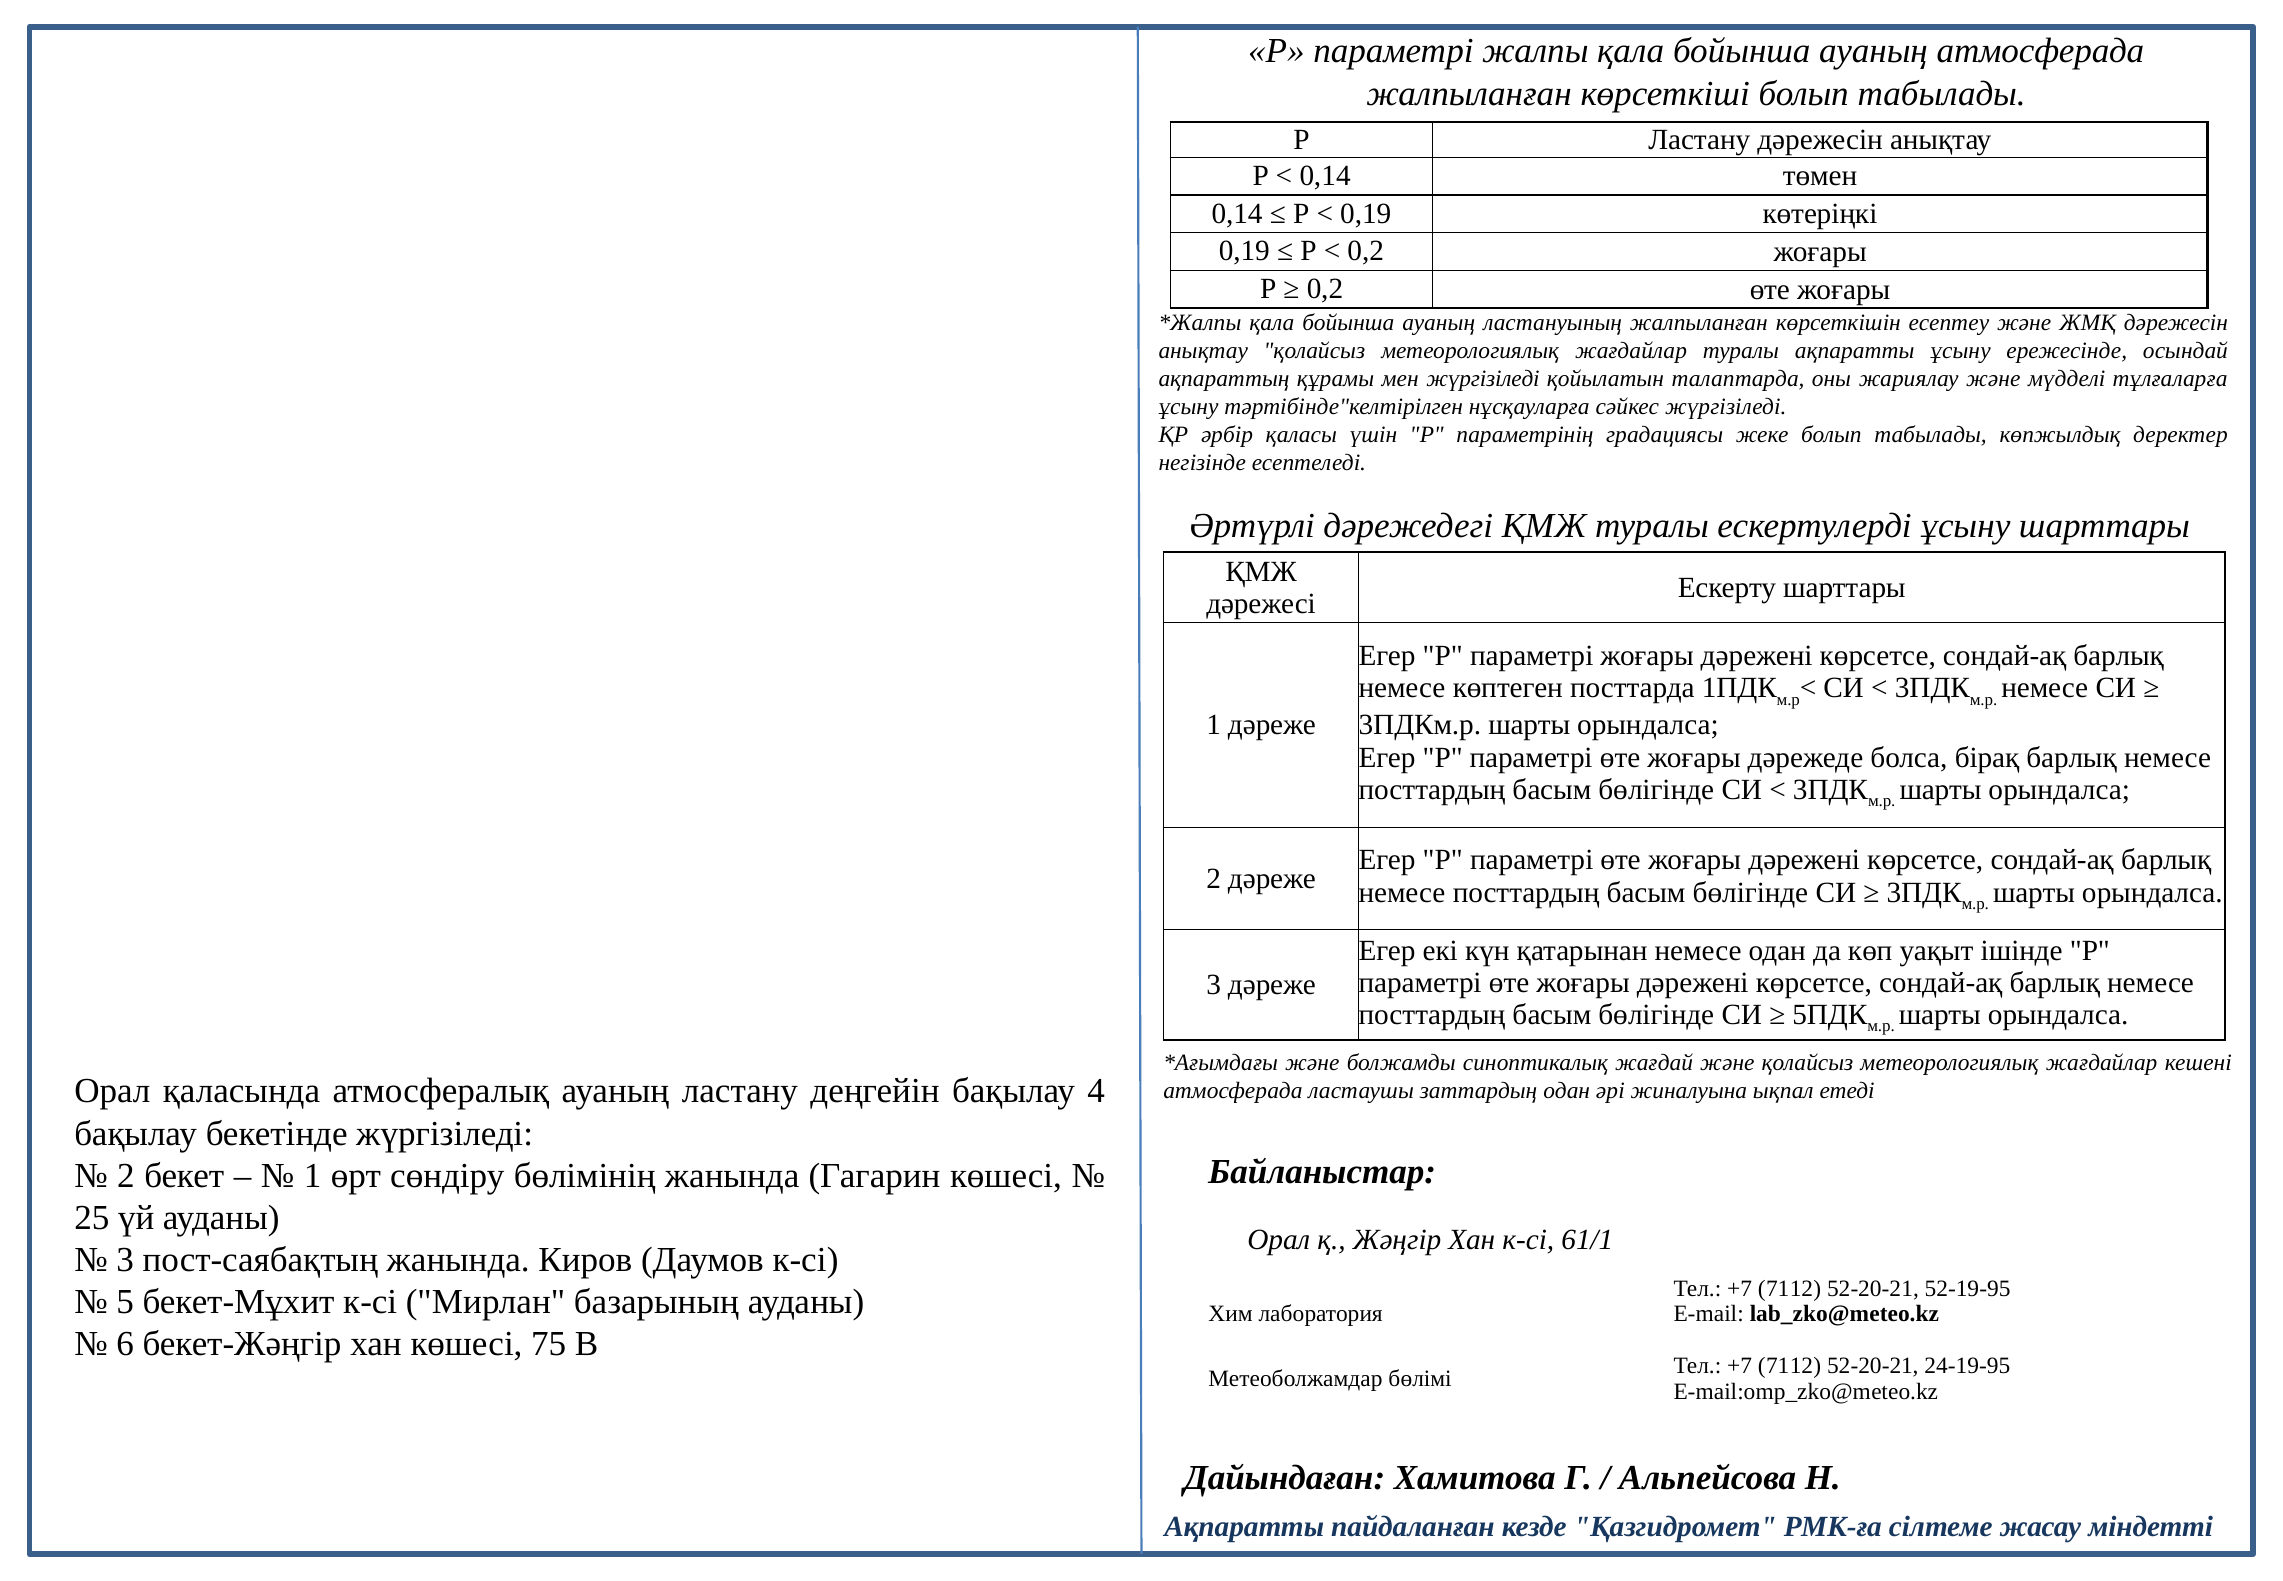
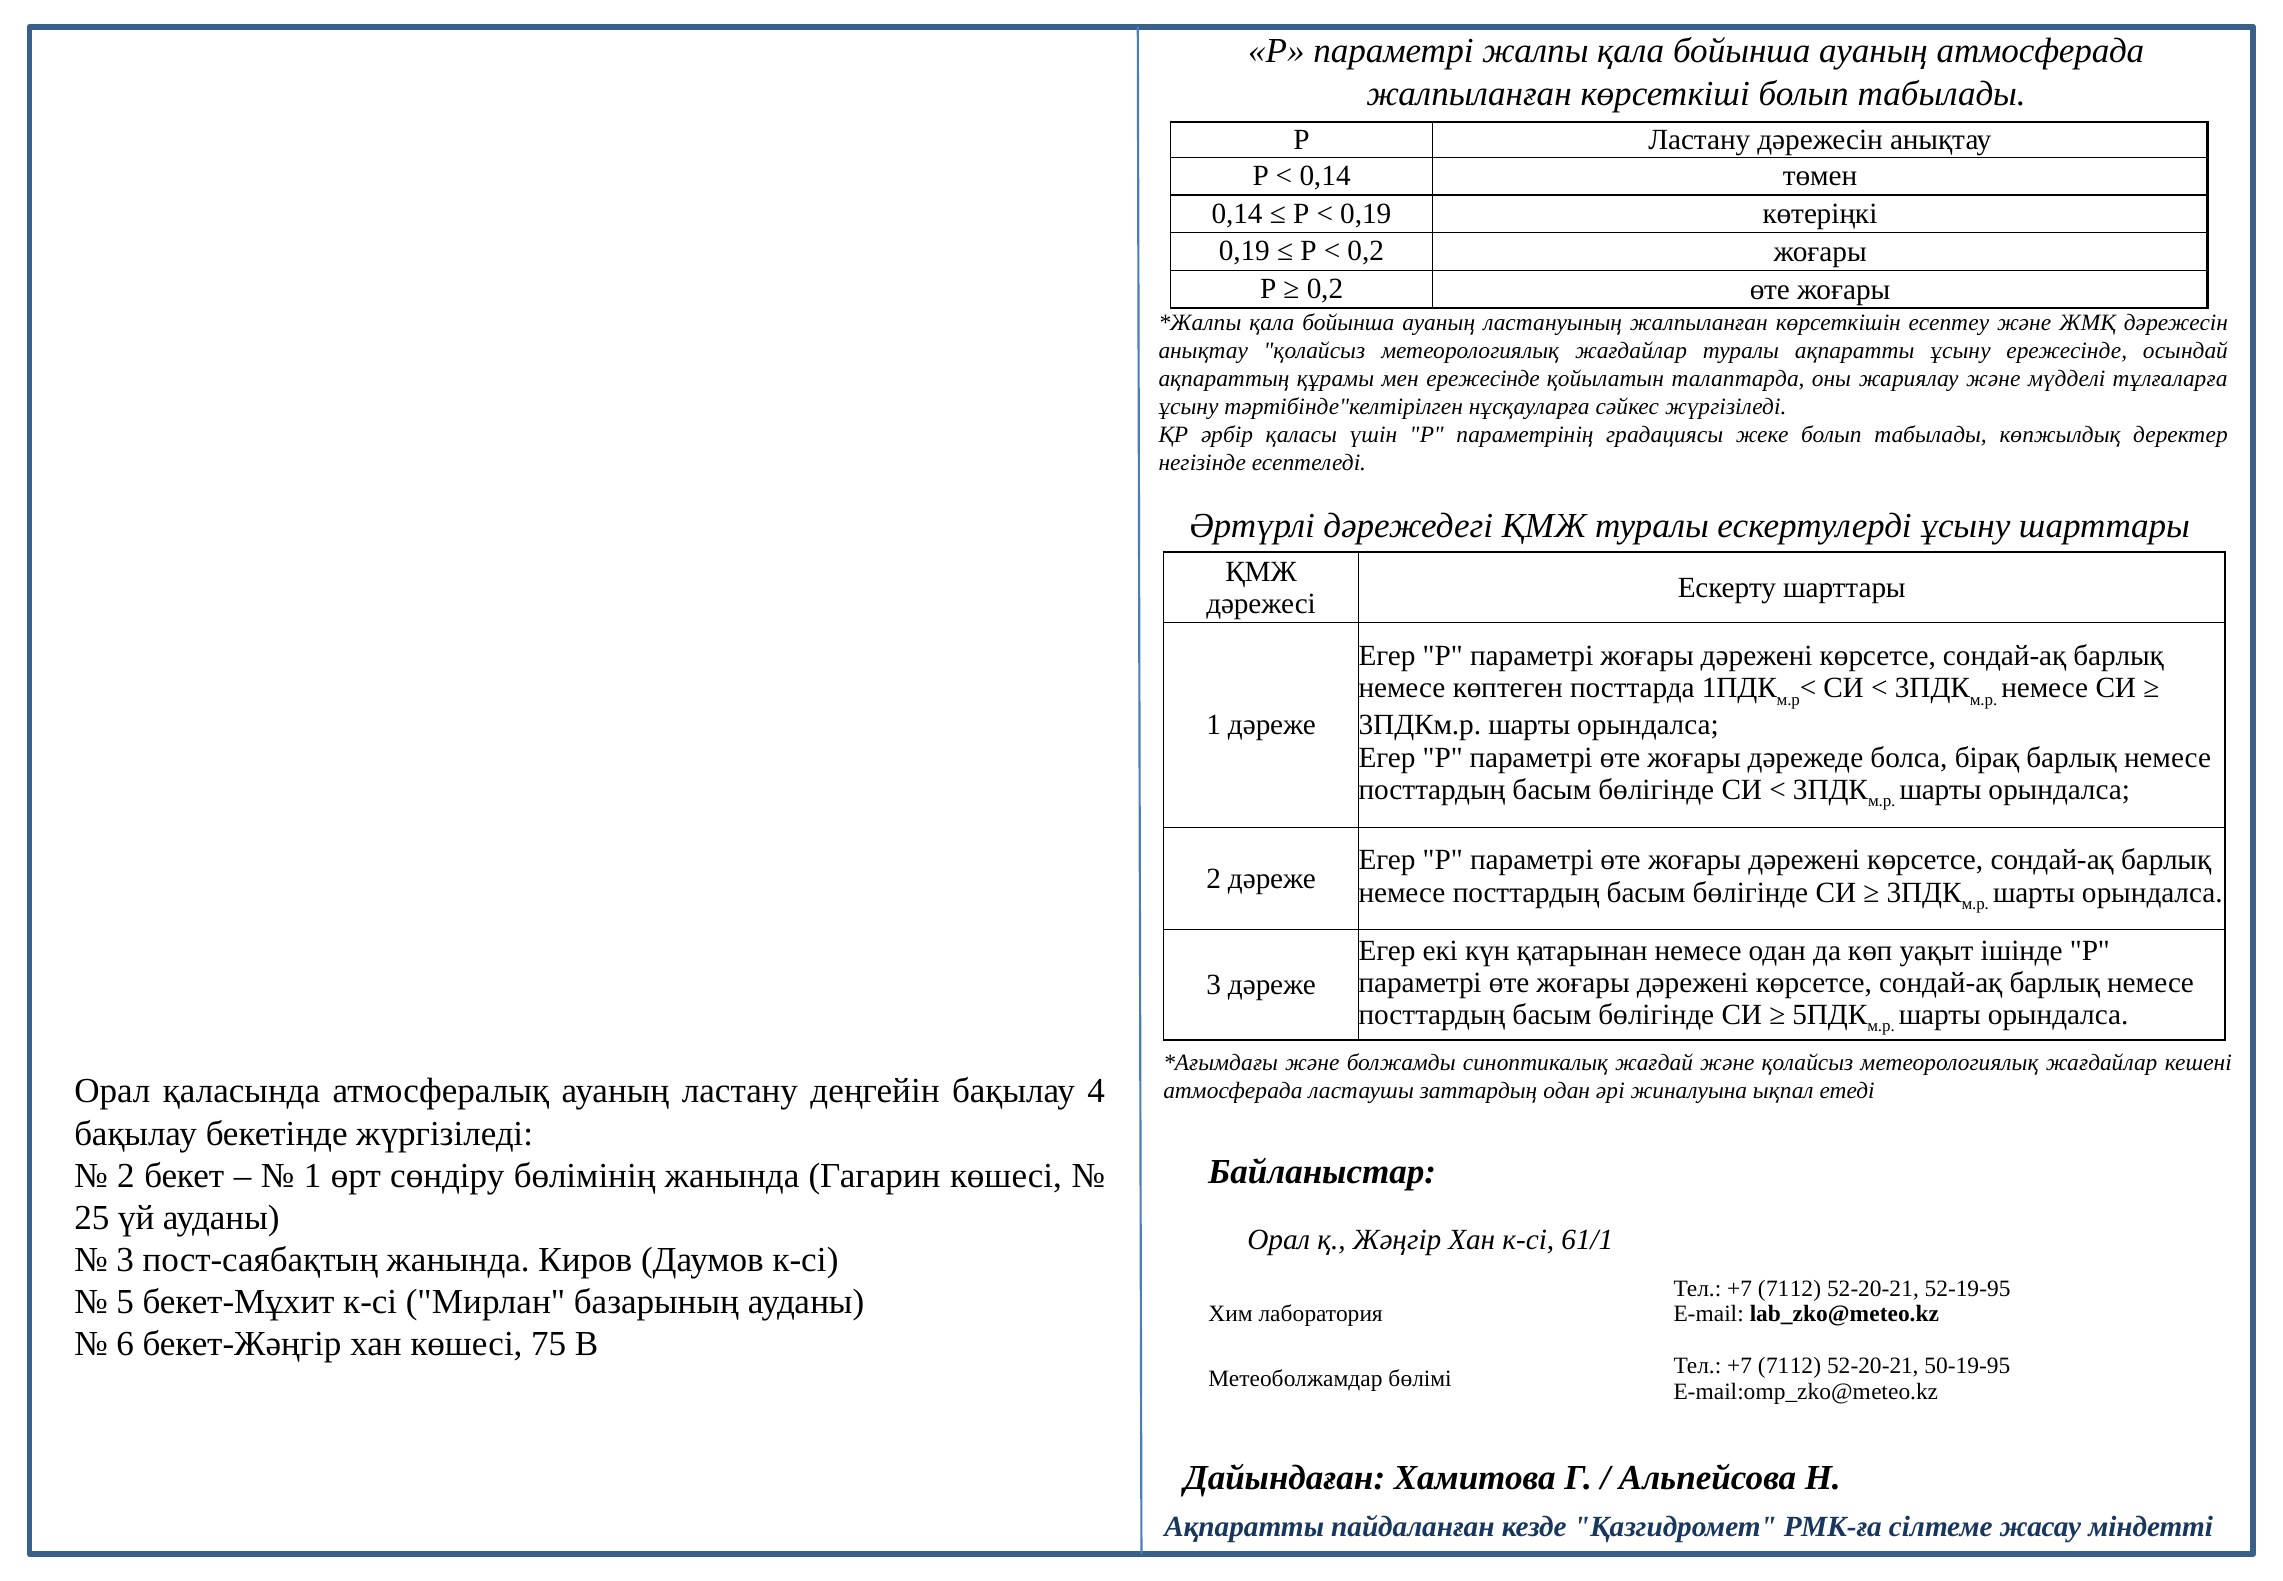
мен жүргізіледі: жүргізіледі -> ережесінде (1483, 378)
24-19-95: 24-19-95 -> 50-19-95 (1967, 1365)
